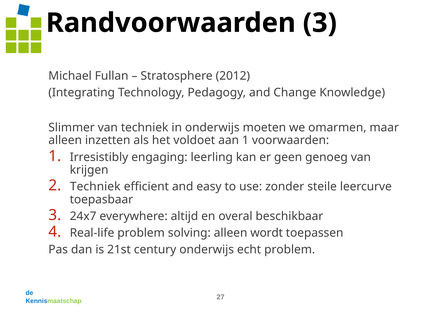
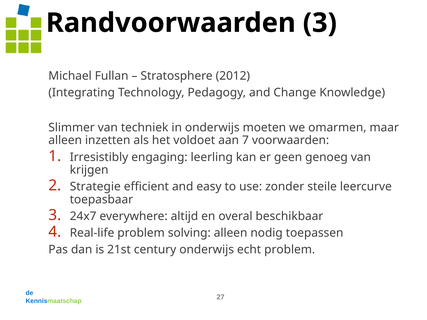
aan 1: 1 -> 7 (245, 141)
Techniek: Techniek -> Strategie (95, 187)
wordt: wordt -> nodig (267, 233)
